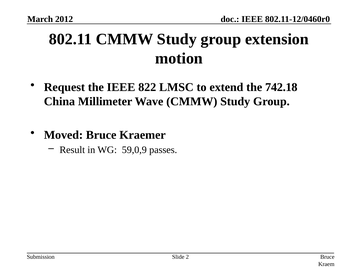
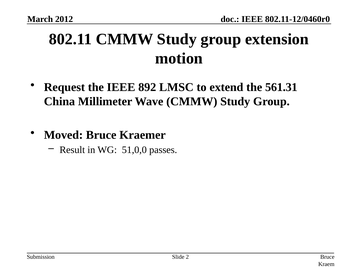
822: 822 -> 892 (147, 87)
742.18: 742.18 -> 561.31 (281, 87)
59,0,9: 59,0,9 -> 51,0,0 (134, 150)
